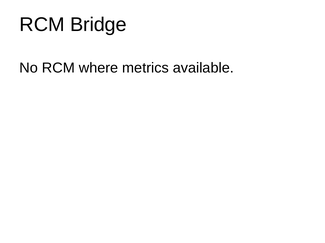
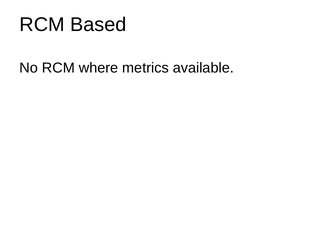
Bridge: Bridge -> Based (98, 25)
